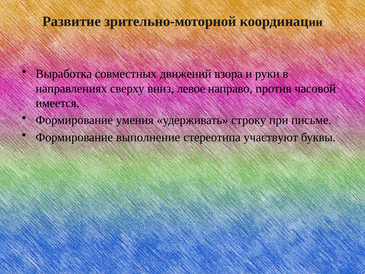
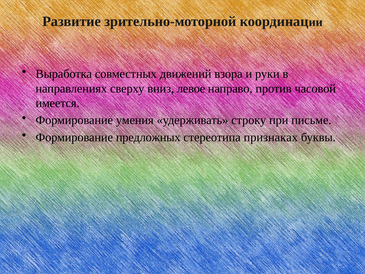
выполнение: выполнение -> предложных (148, 137)
участвуют: участвуют -> признаках (271, 137)
